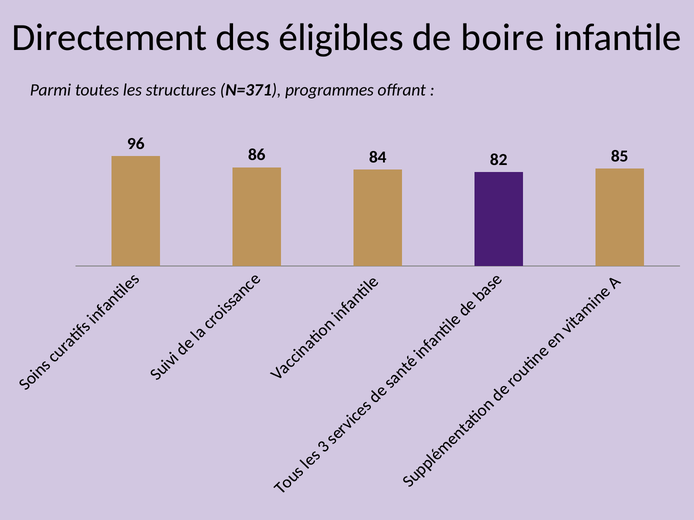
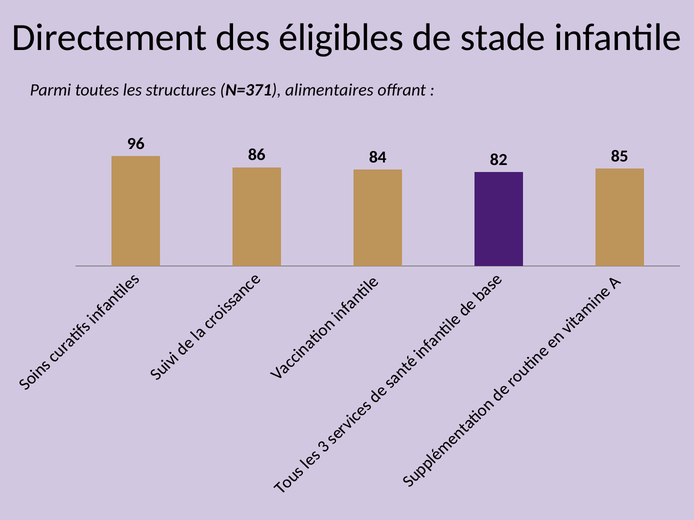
boire: boire -> stade (503, 37)
programmes: programmes -> alimentaires (329, 90)
